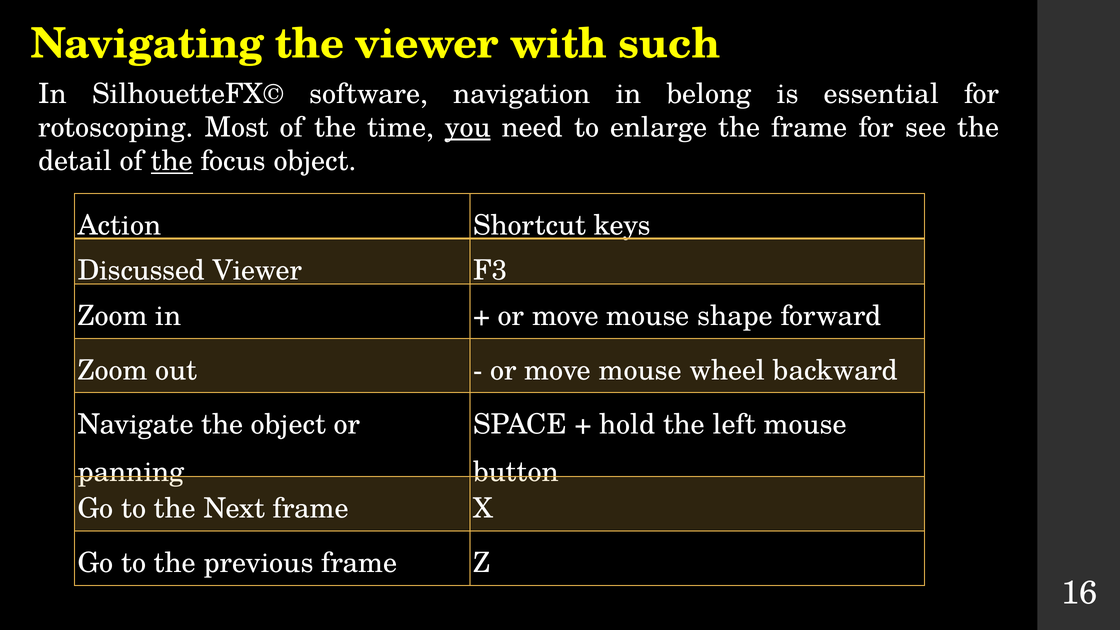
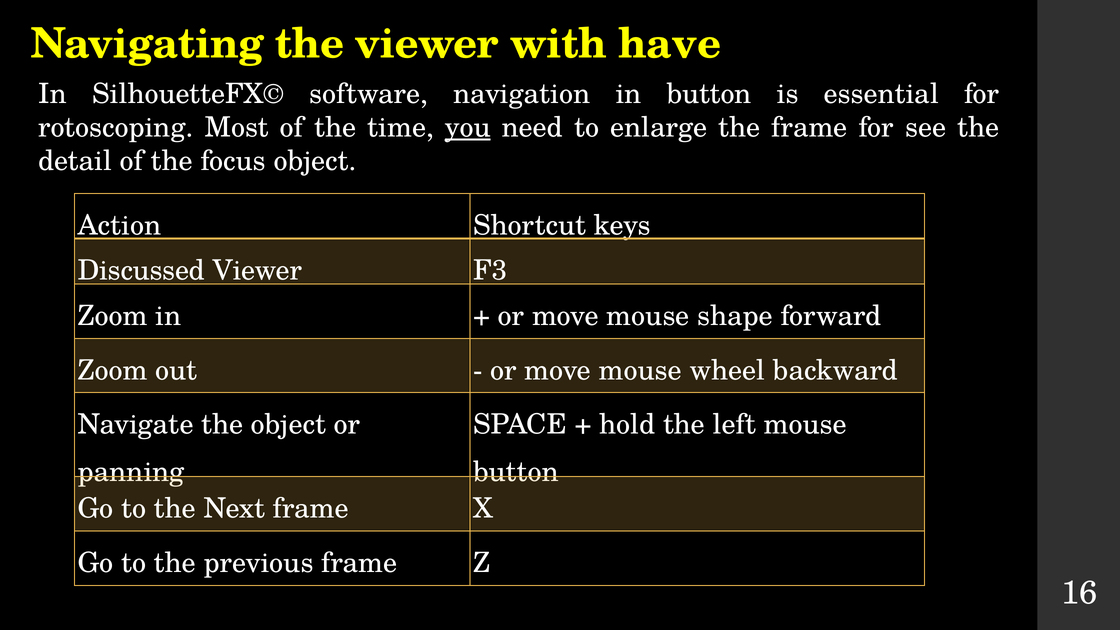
such: such -> have (670, 44)
in belong: belong -> button (709, 94)
the underline: present -> none (172, 161)
